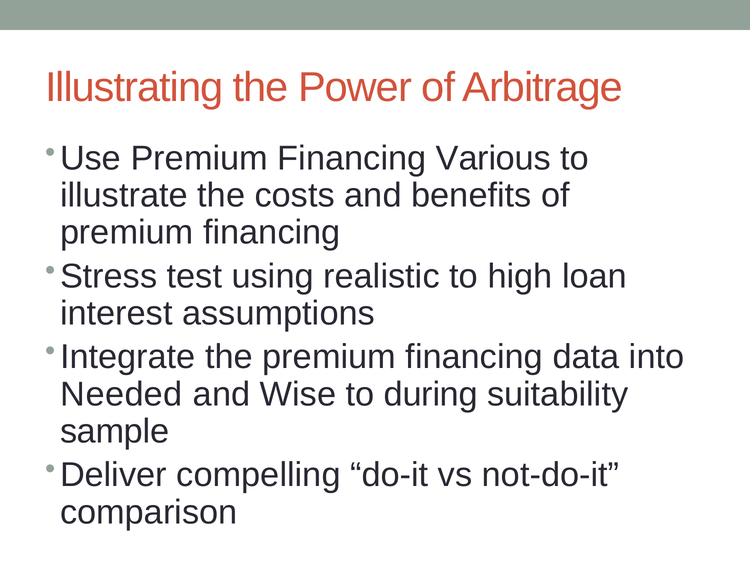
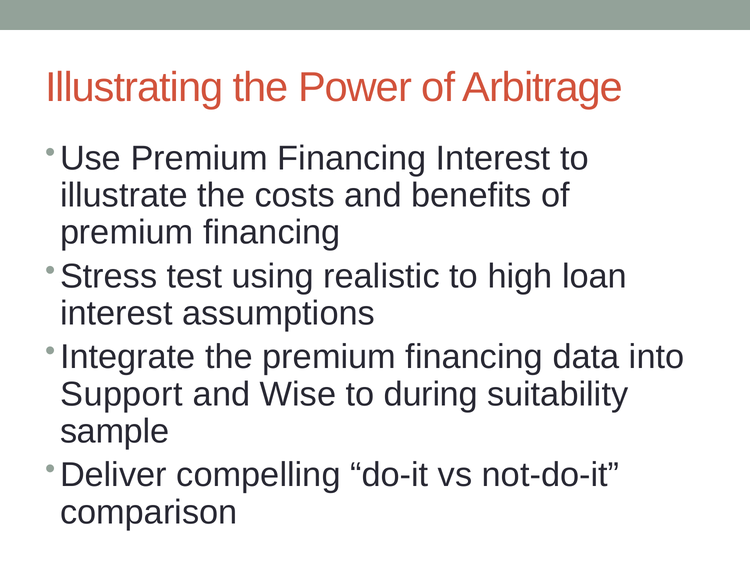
Financing Various: Various -> Interest (493, 158)
Needed: Needed -> Support (122, 394)
